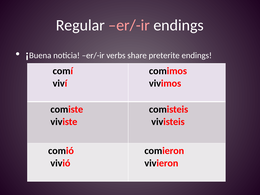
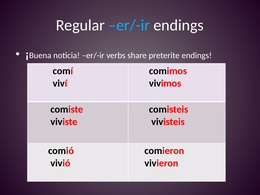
er/-ir colour: pink -> light blue (129, 25)
